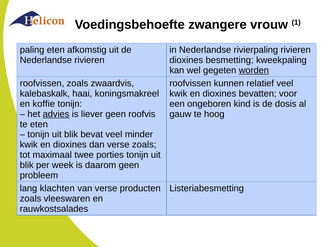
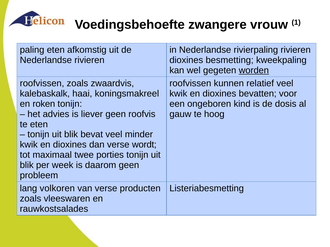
koffie: koffie -> roken (44, 104)
advies underline: present -> none (56, 114)
verse zoals: zoals -> wordt (144, 145)
klachten: klachten -> volkoren (57, 189)
